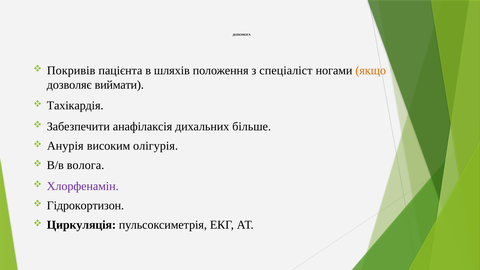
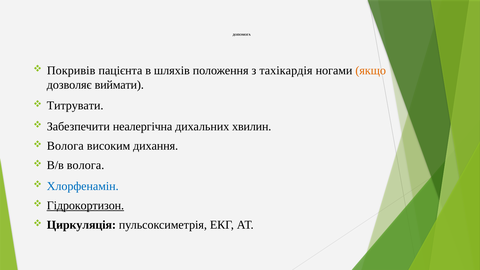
спеціаліст: спеціаліст -> тахікардія (286, 70)
Тахікардія: Тахікардія -> Титрувати (75, 106)
анафілаксія: анафілаксія -> неалергічна (143, 126)
більше: більше -> хвилин (252, 126)
Анурія: Анурія -> Волога (65, 146)
олігурія: олігурія -> дихання (156, 146)
Хлорфенамін colour: purple -> blue (83, 186)
Гідрокортизон underline: none -> present (85, 206)
